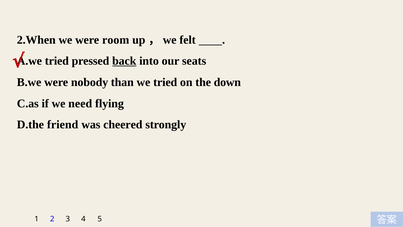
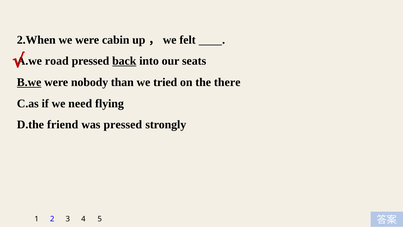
room: room -> cabin (116, 40)
tried: tried -> road (57, 61)
B.we underline: none -> present (29, 82)
down: down -> there (227, 82)
was cheered: cheered -> pressed (123, 125)
